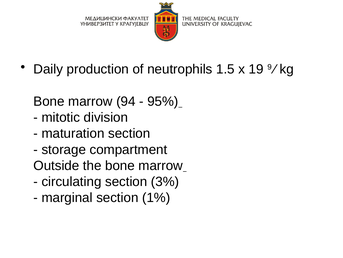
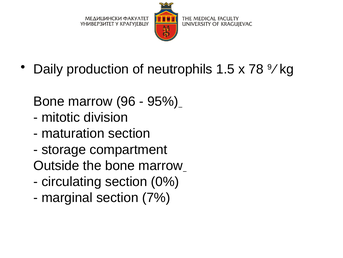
19: 19 -> 78 (256, 69)
94: 94 -> 96 (126, 101)
3%: 3% -> 0% (165, 181)
1%: 1% -> 7% (156, 197)
